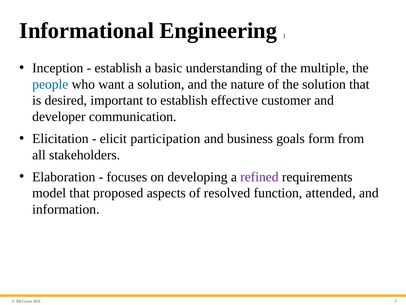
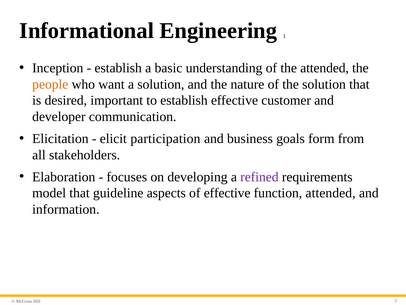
the multiple: multiple -> attended (325, 68)
people colour: blue -> orange (50, 84)
proposed: proposed -> guideline (118, 193)
of resolved: resolved -> effective (227, 193)
